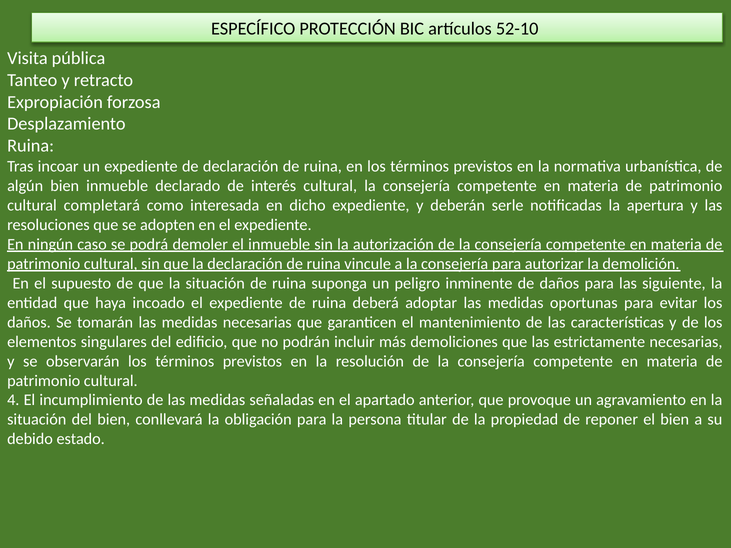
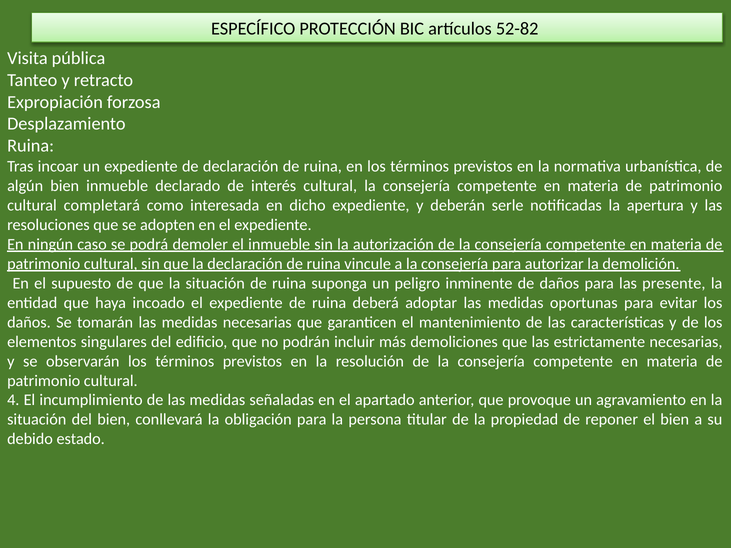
52-10: 52-10 -> 52-82 (517, 29)
siguiente: siguiente -> presente (674, 283)
